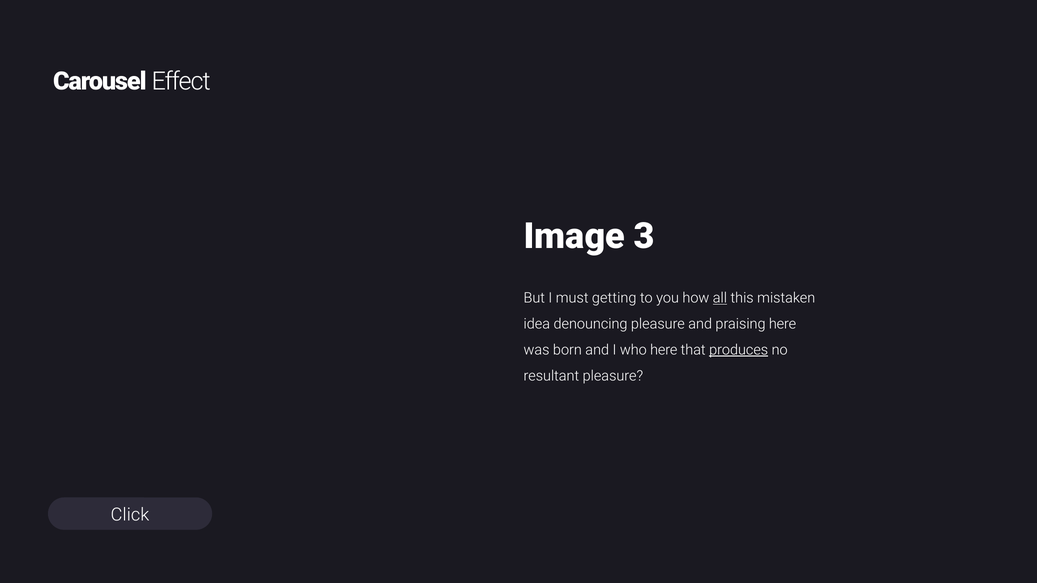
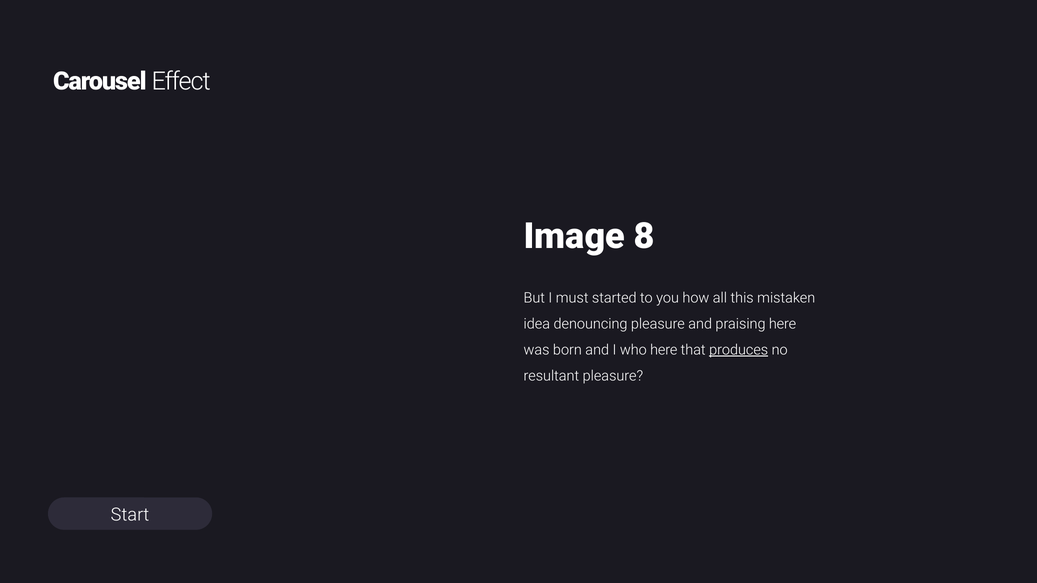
3: 3 -> 8 (644, 236)
getting: getting -> started (614, 298)
all underline: present -> none (720, 298)
Click: Click -> Start (130, 515)
